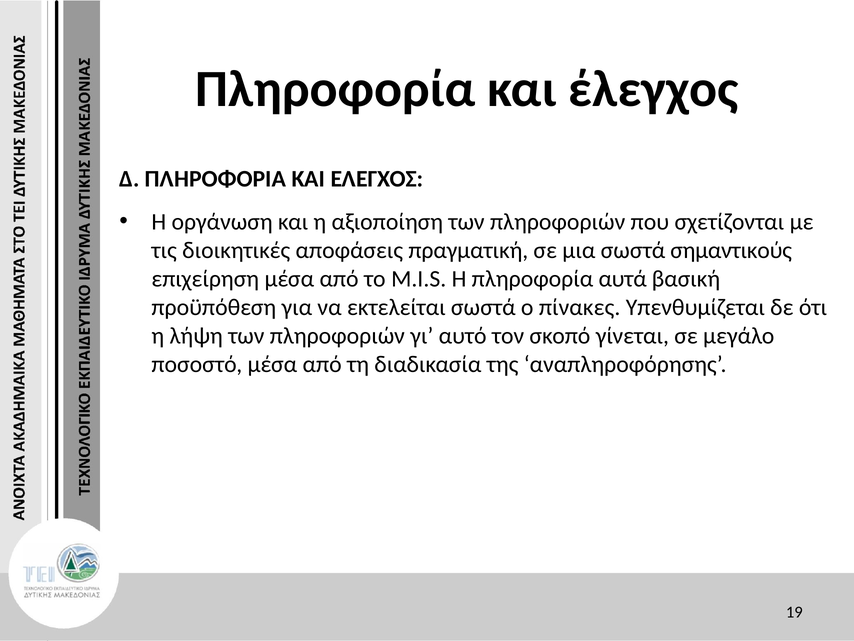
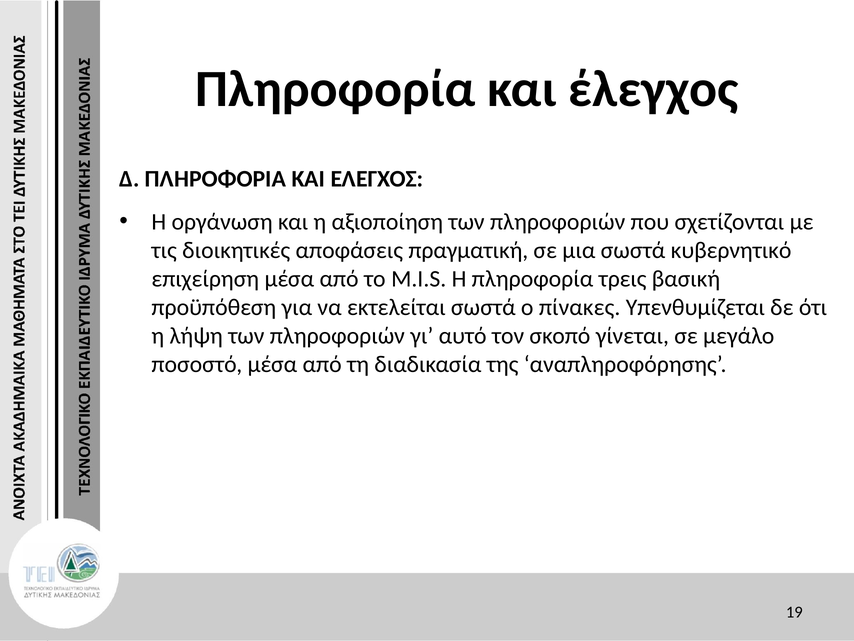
σημαντικούς: σημαντικούς -> κυβερνητικό (731, 250)
αυτά: αυτά -> τρεις (623, 279)
